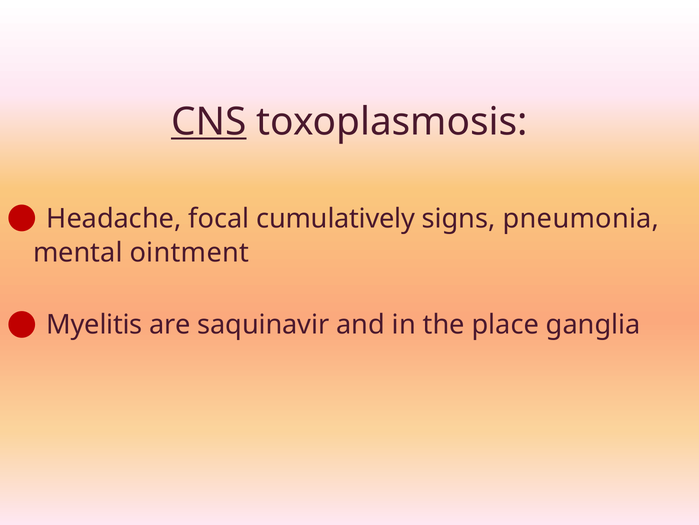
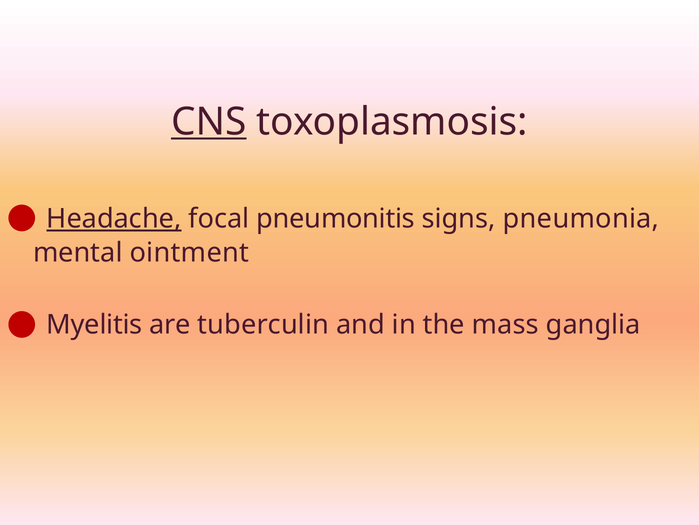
Headache underline: none -> present (114, 218)
cumulatively: cumulatively -> pneumonitis (336, 218)
saquinavir: saquinavir -> tuberculin (263, 324)
place: place -> mass (505, 324)
